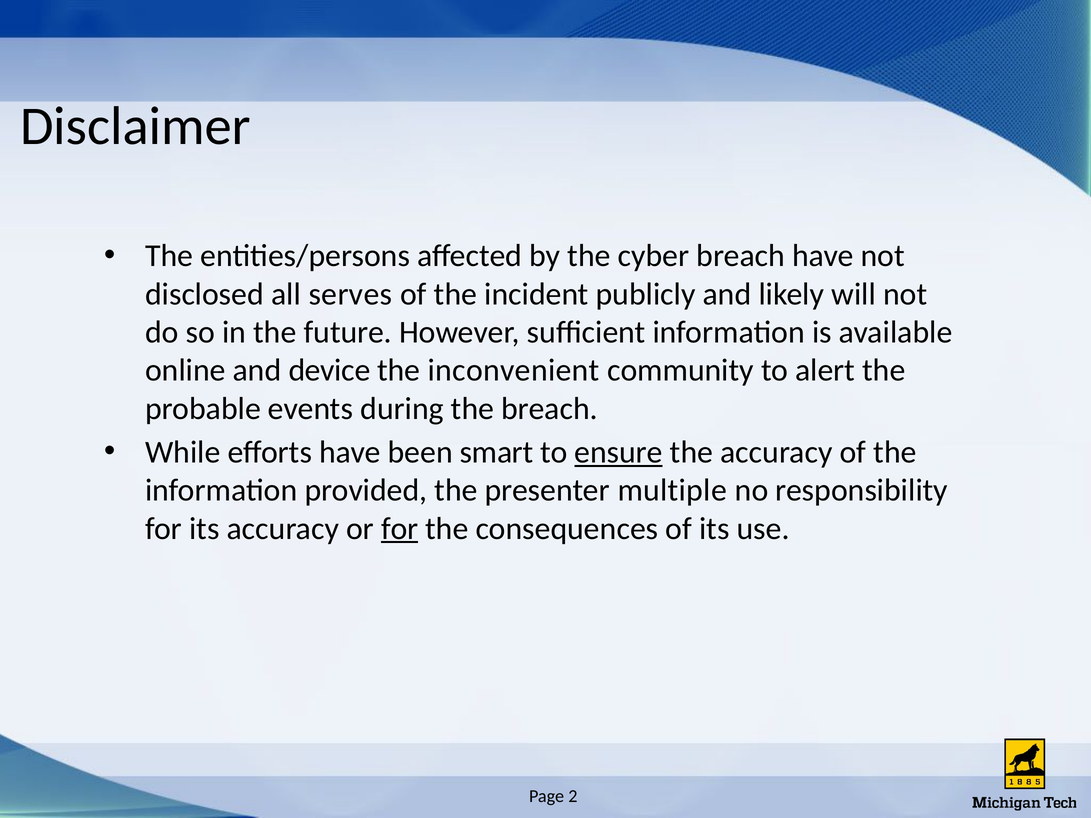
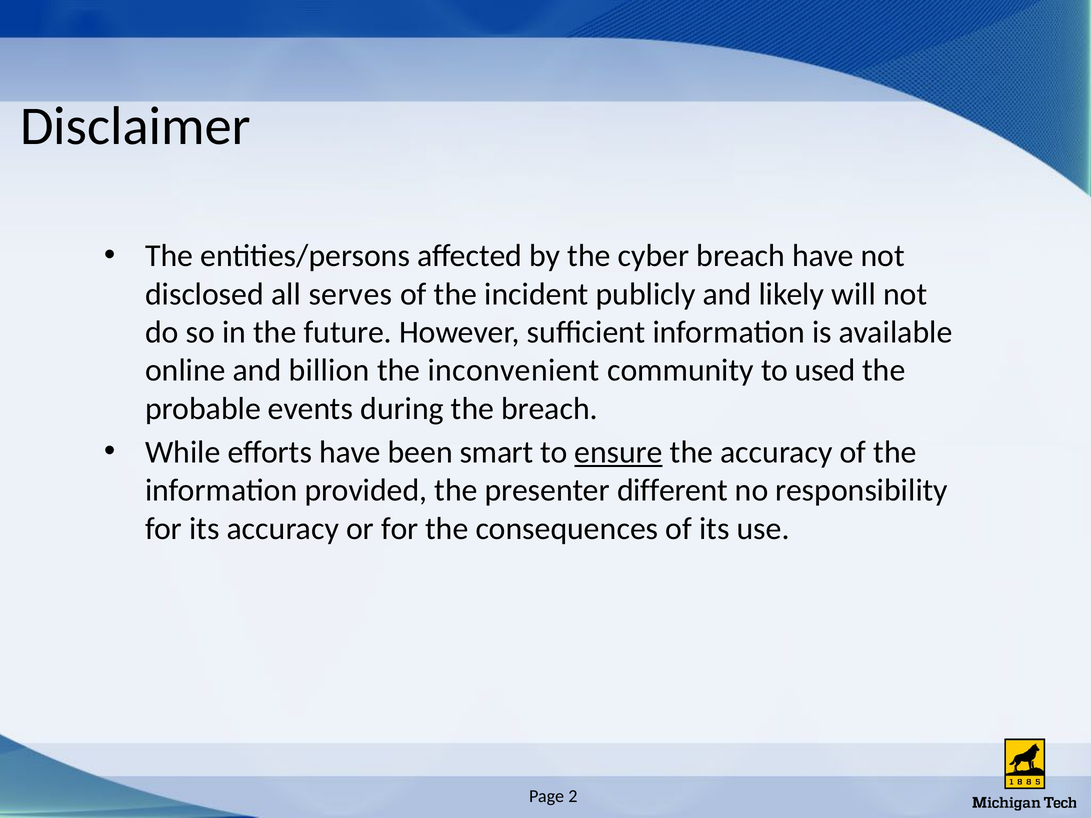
device: device -> billion (329, 370)
alert: alert -> used (825, 370)
multiple: multiple -> different (673, 490)
for underline: present -> none (400, 529)
